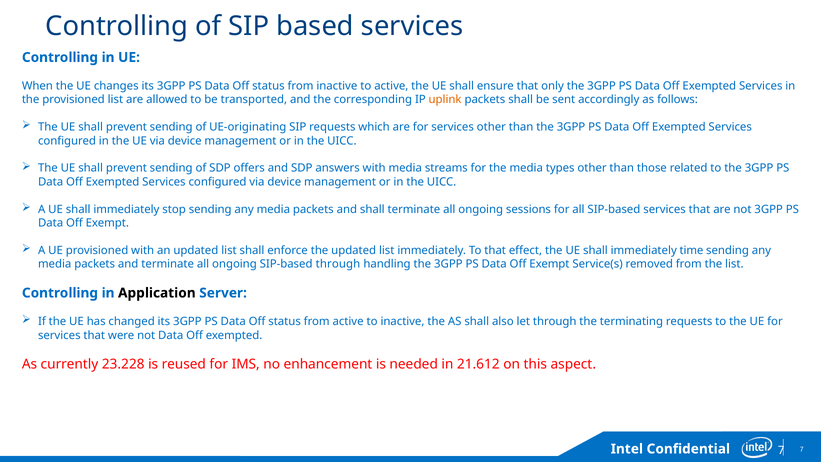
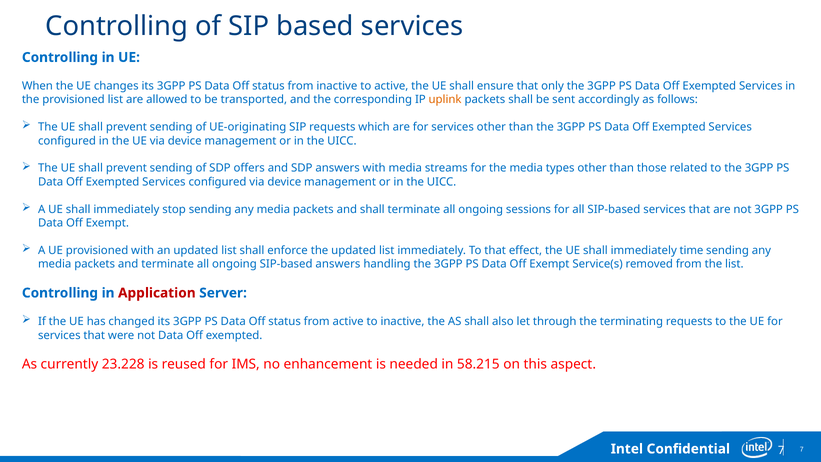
SIP-based through: through -> answers (338, 264)
Application colour: black -> red (157, 293)
21.612: 21.612 -> 58.215 (478, 364)
